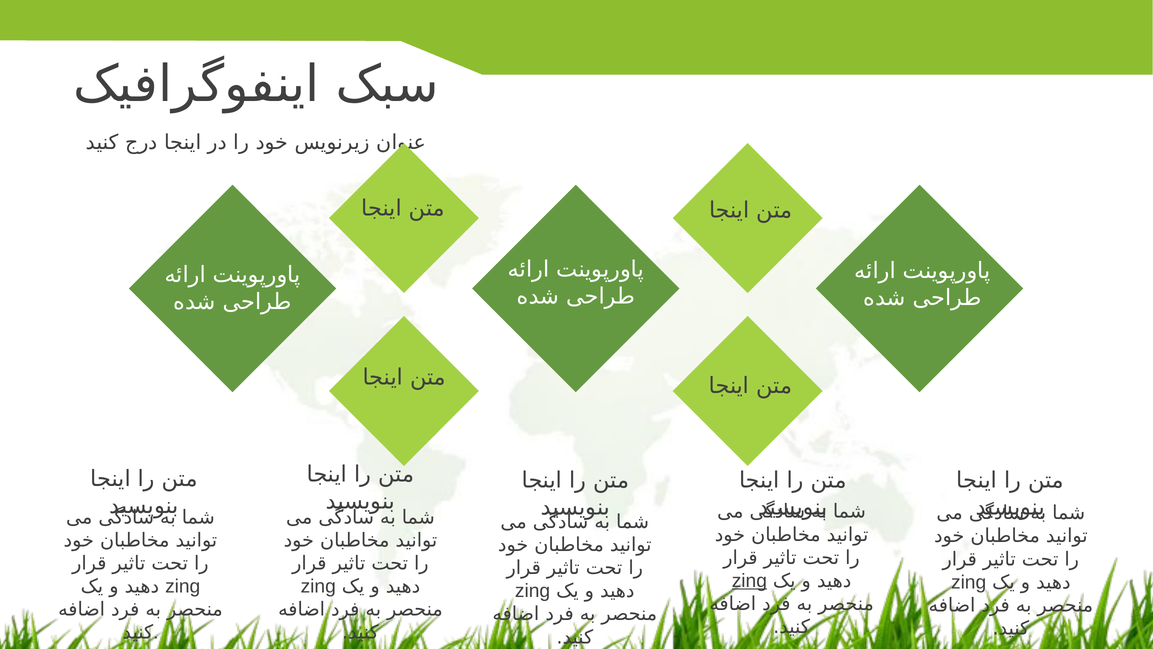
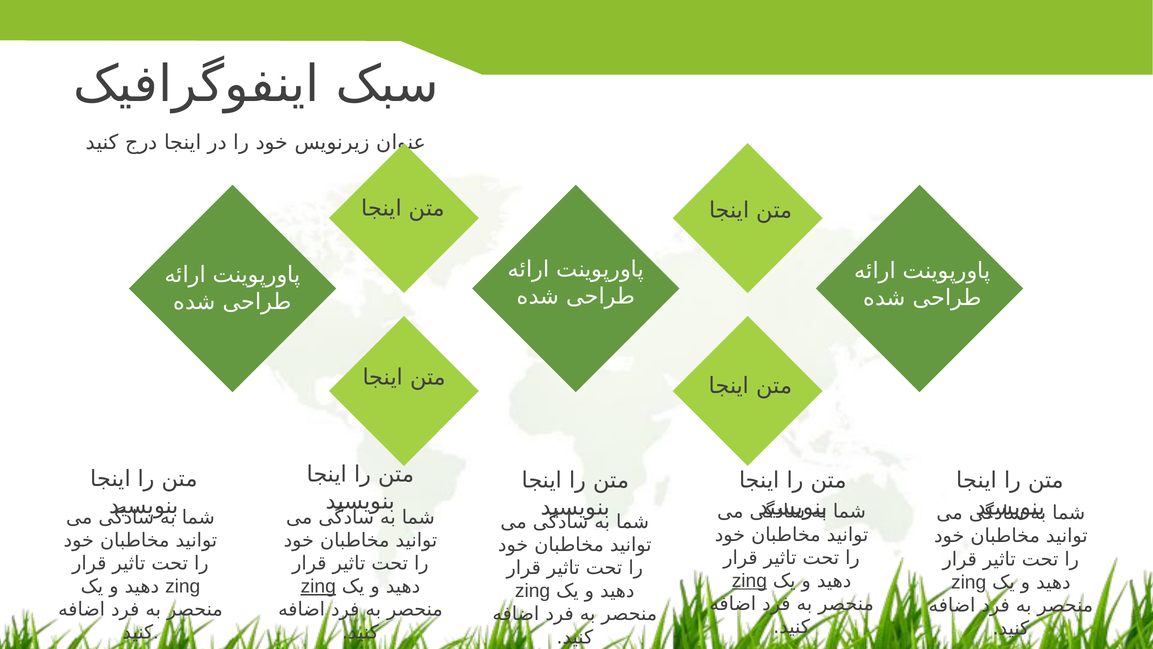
zing underline: none -> present (318, 586)
